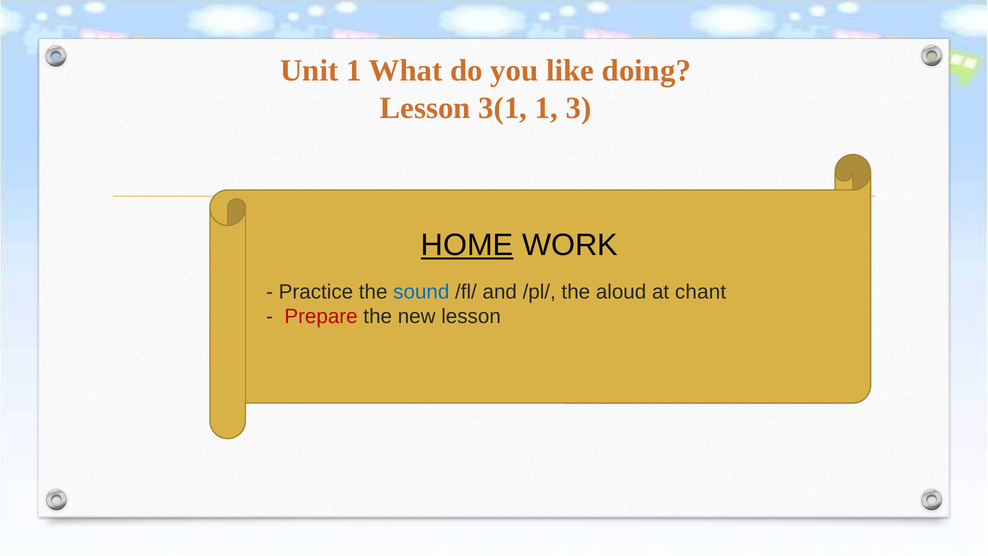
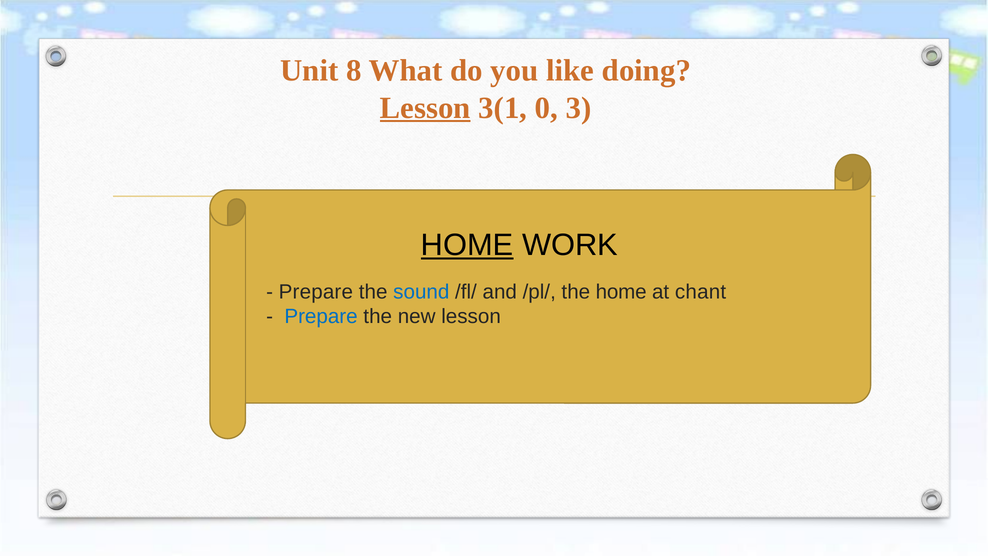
Unit 1: 1 -> 8 (354, 71)
Lesson underline: none -> present (425, 108)
3(1 1: 1 -> 0 (546, 108)
Practice: Practice -> Prepare (316, 292)
the aloud: aloud -> home (621, 292)
Prepare colour: red -> blue (321, 316)
